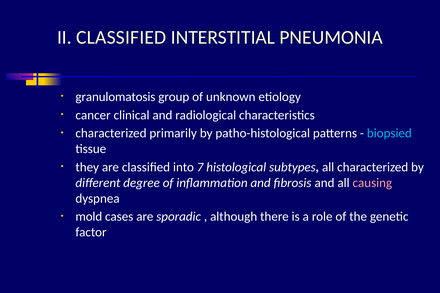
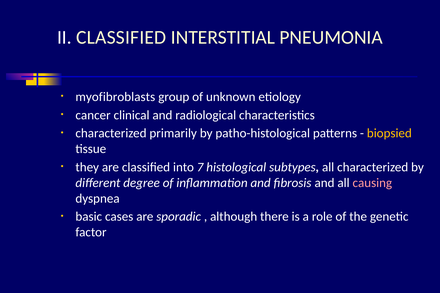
granulomatosis: granulomatosis -> myofibroblasts (115, 97)
biopsied colour: light blue -> yellow (389, 133)
mold: mold -> basic (89, 217)
